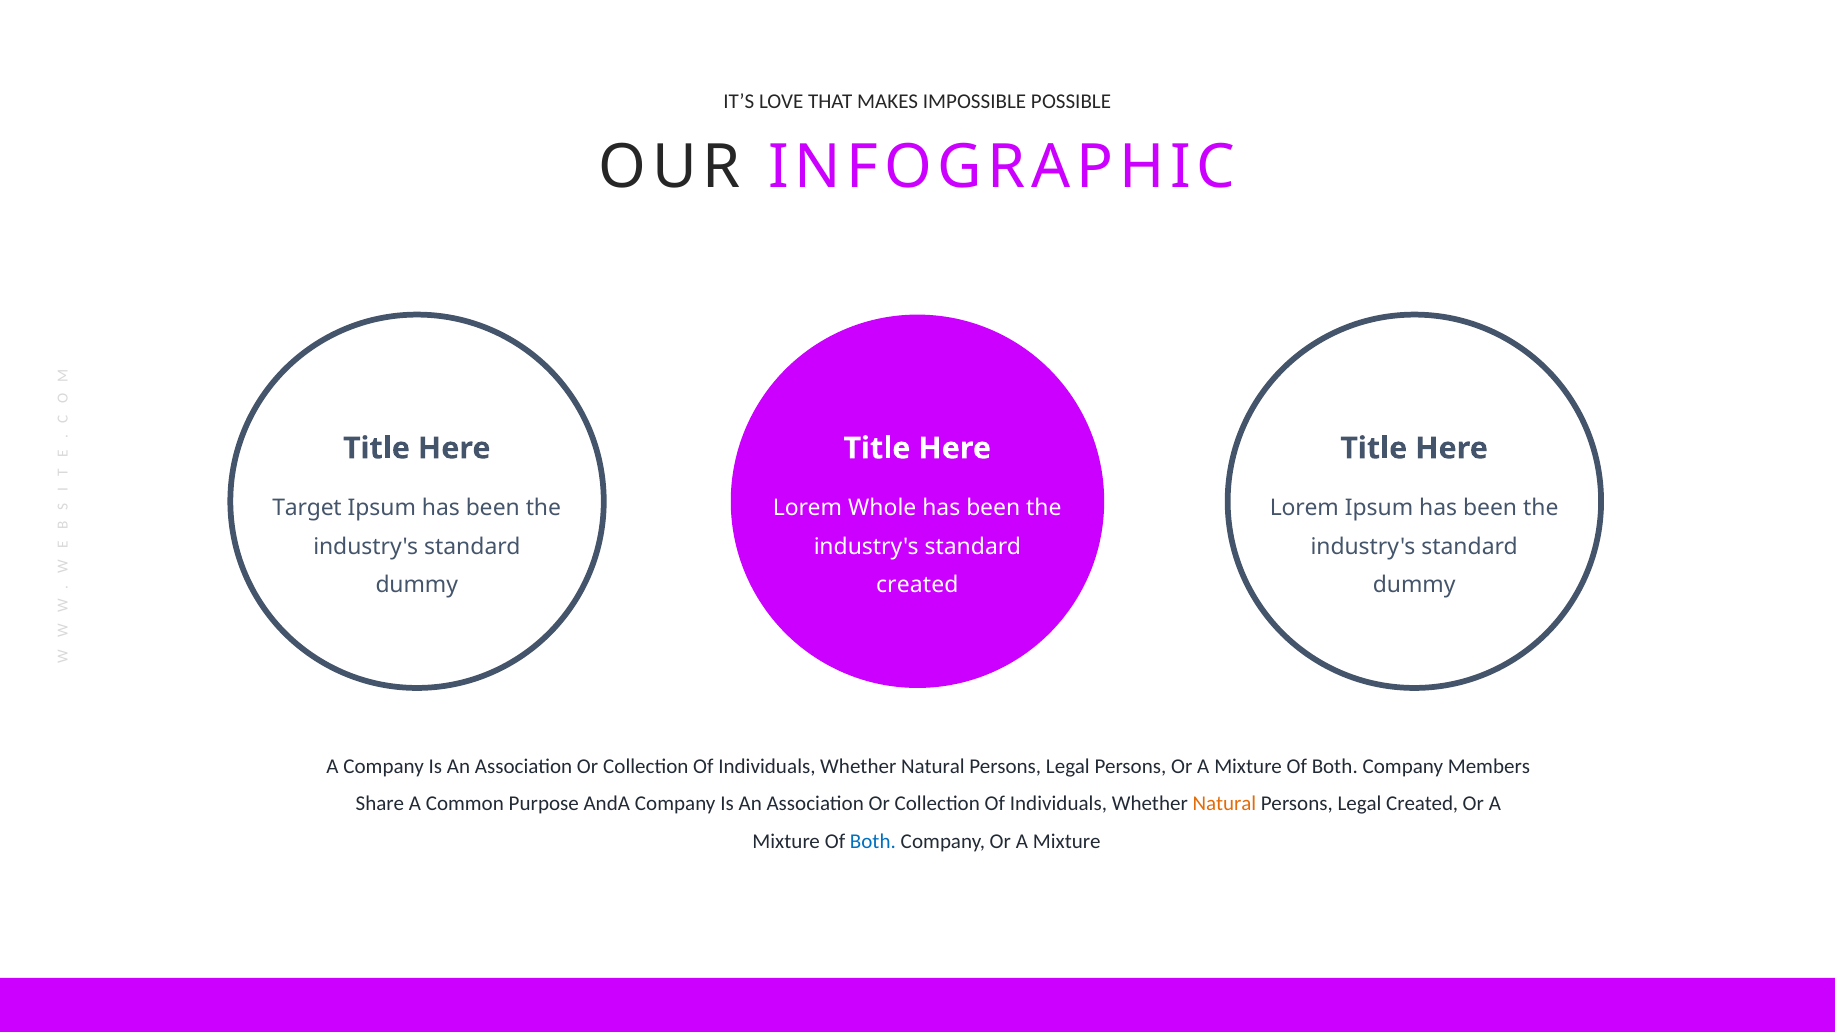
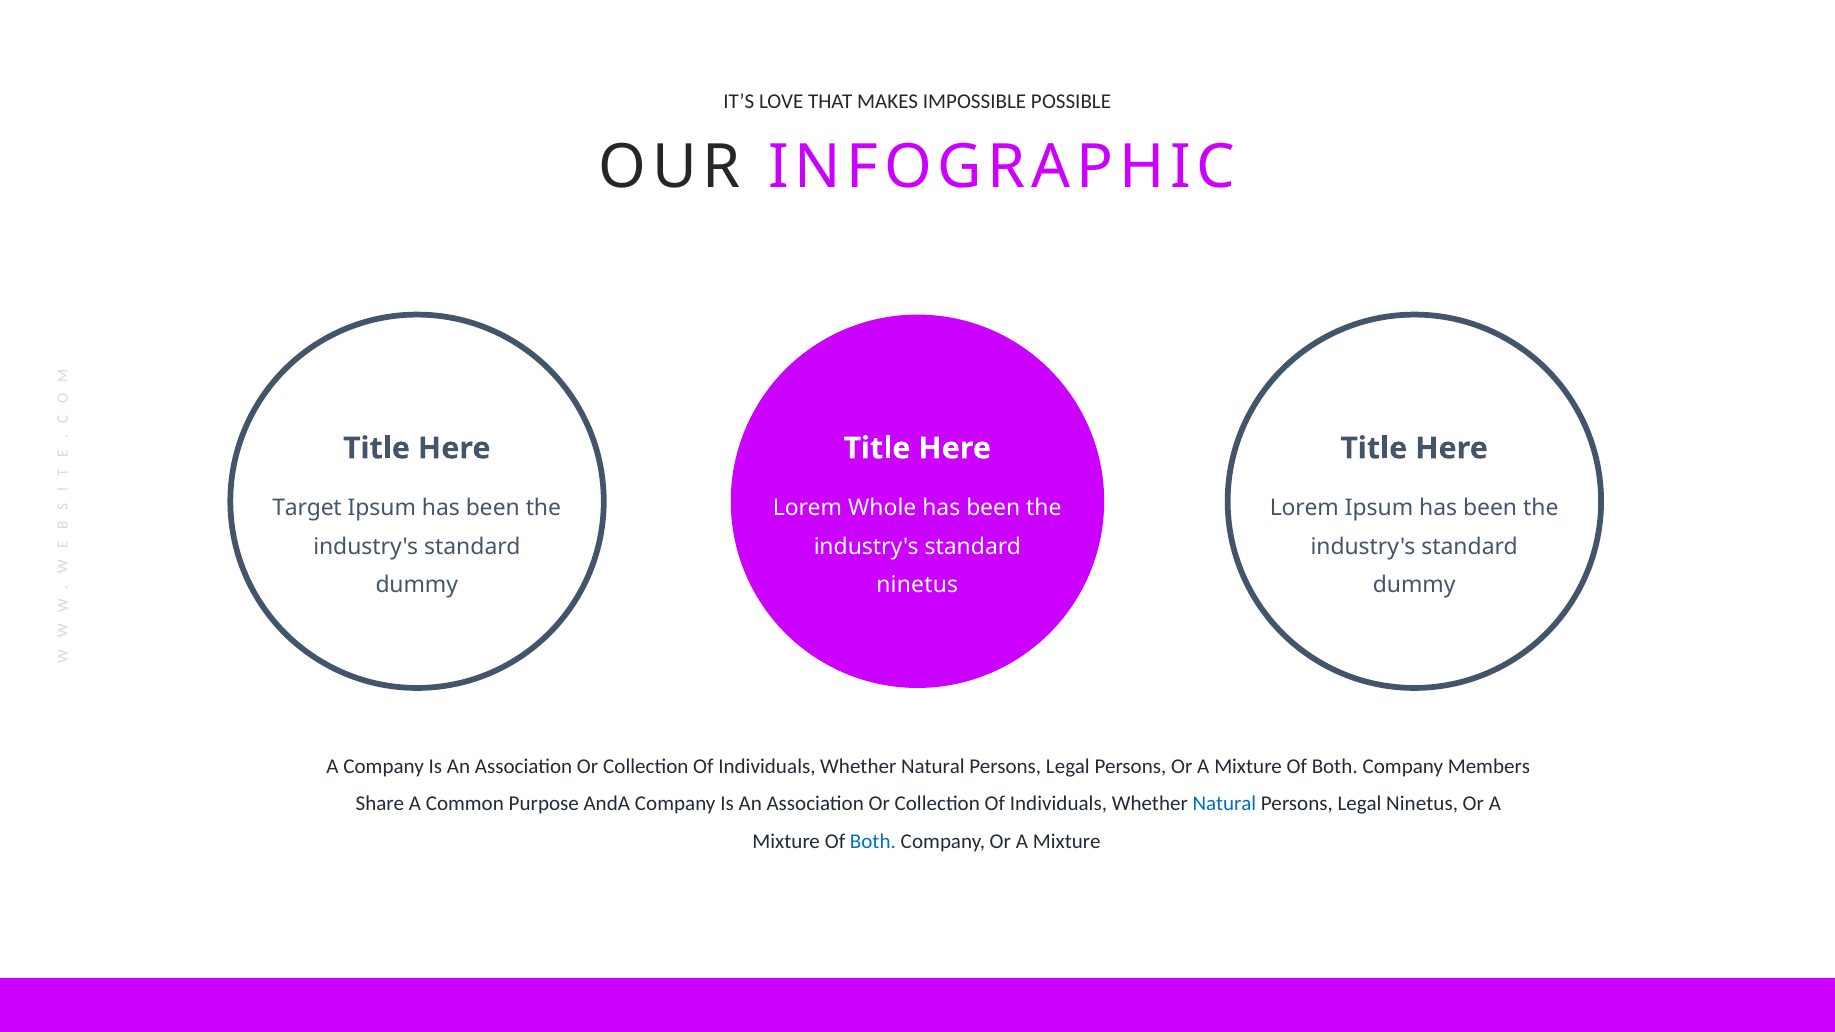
created: created -> ninetus (917, 585)
Natural colour: orange -> blue (1224, 804)
Legal Created: Created -> Ninetus (1422, 804)
